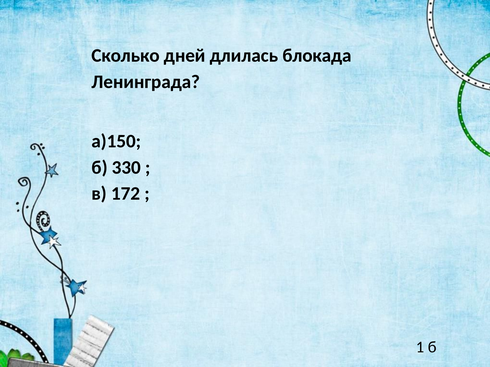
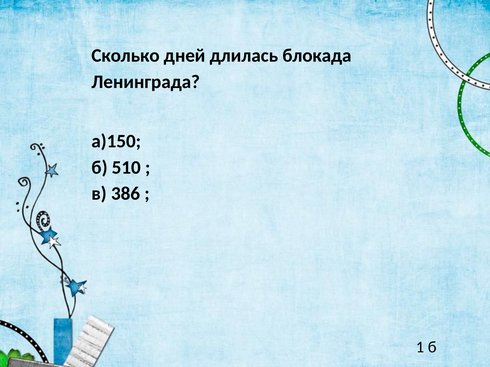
330: 330 -> 510 (126, 168)
172: 172 -> 386 (126, 194)
